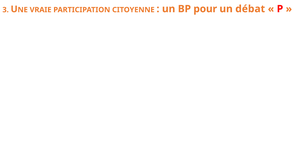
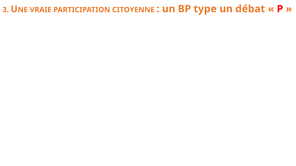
pour: pour -> type (205, 9)
